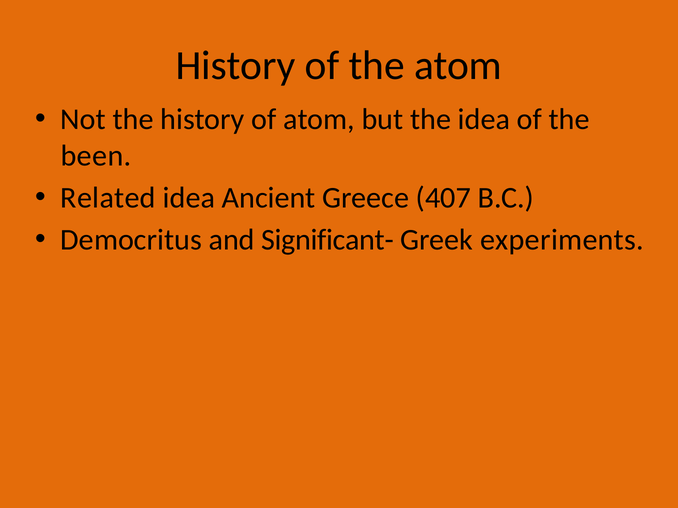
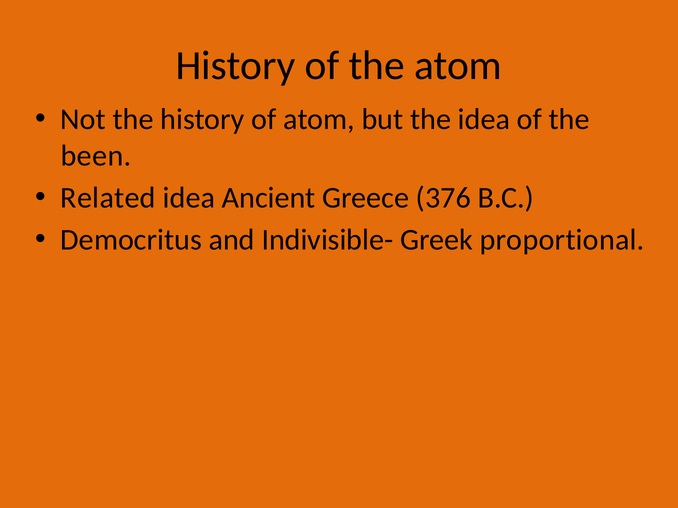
407: 407 -> 376 (443, 198)
Significant-: Significant- -> Indivisible- (327, 240)
experiments: experiments -> proportional (562, 240)
